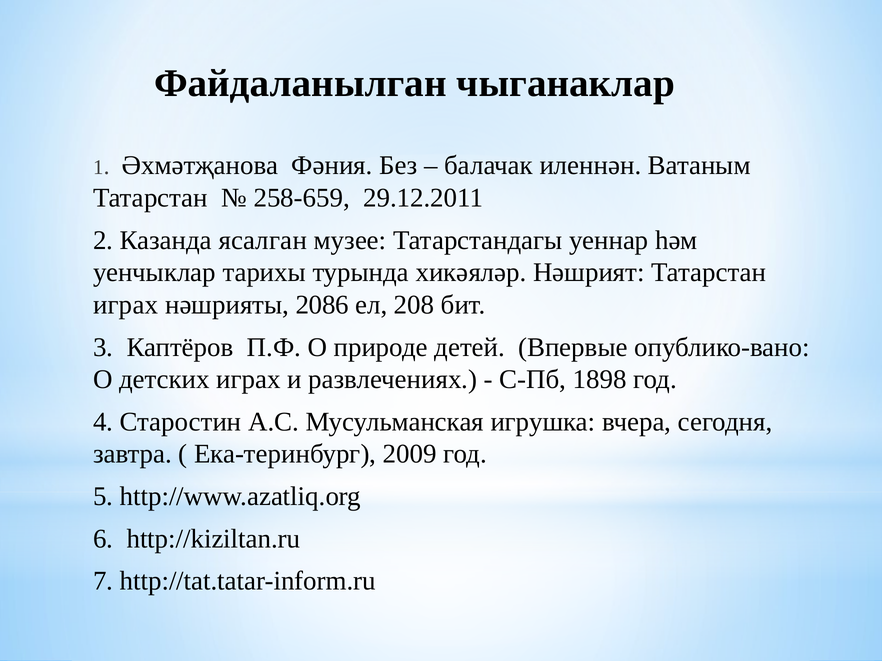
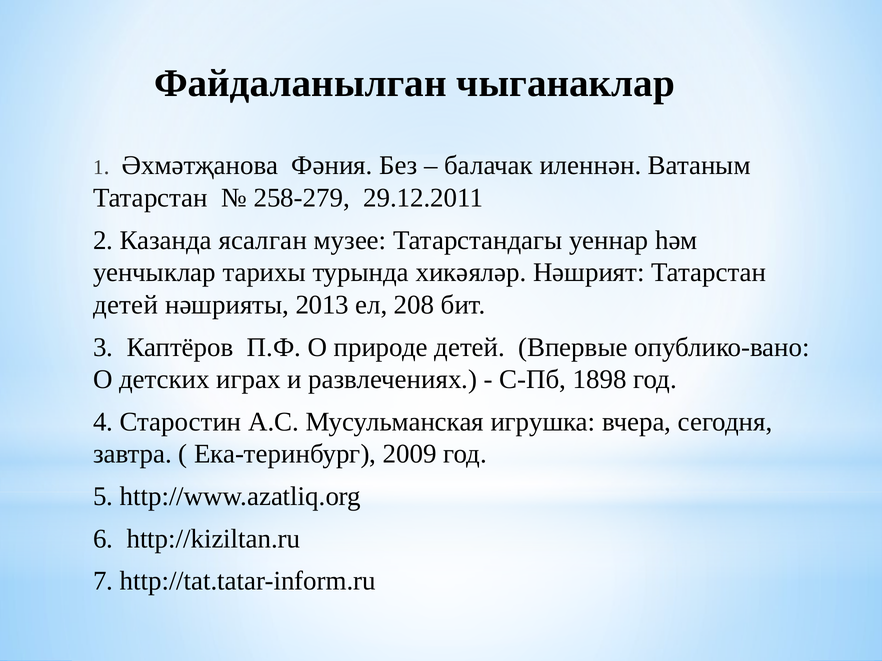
258-659: 258-659 -> 258-279 (302, 198)
играх: играх -> детей (126, 305)
2086: 2086 -> 2013 (322, 305)
